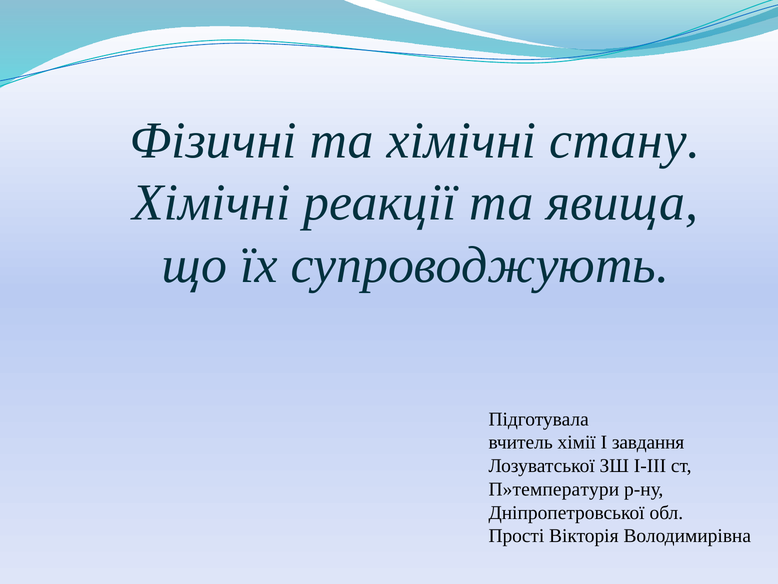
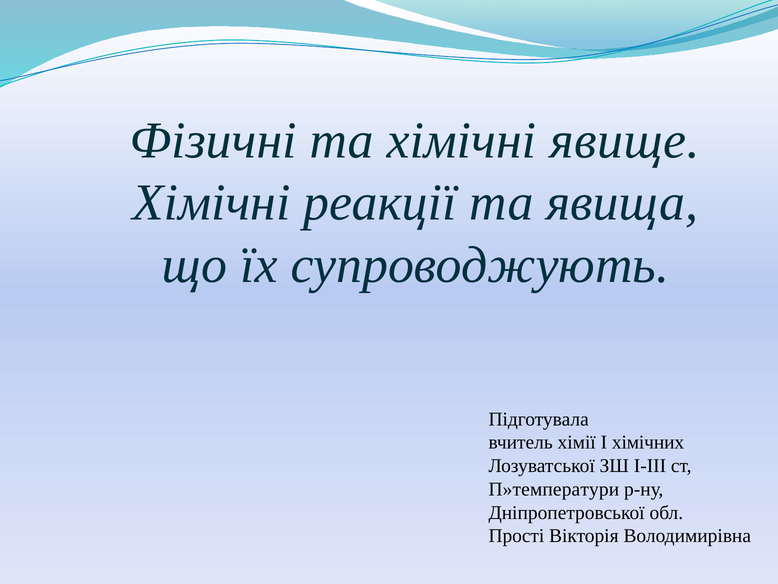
стану: стану -> явище (625, 140)
завдання: завдання -> хімічних (648, 442)
